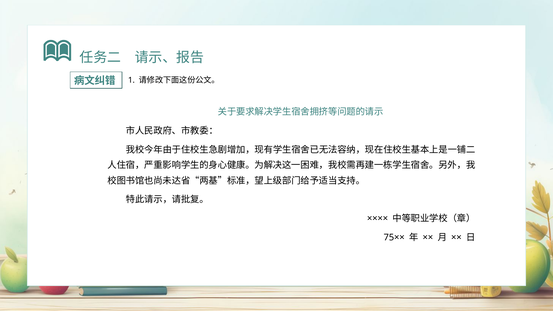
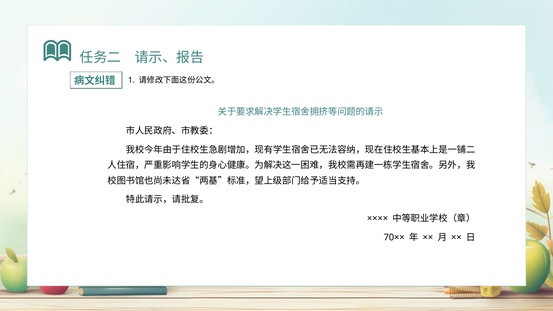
75××: 75×× -> 70×× (394, 237)
